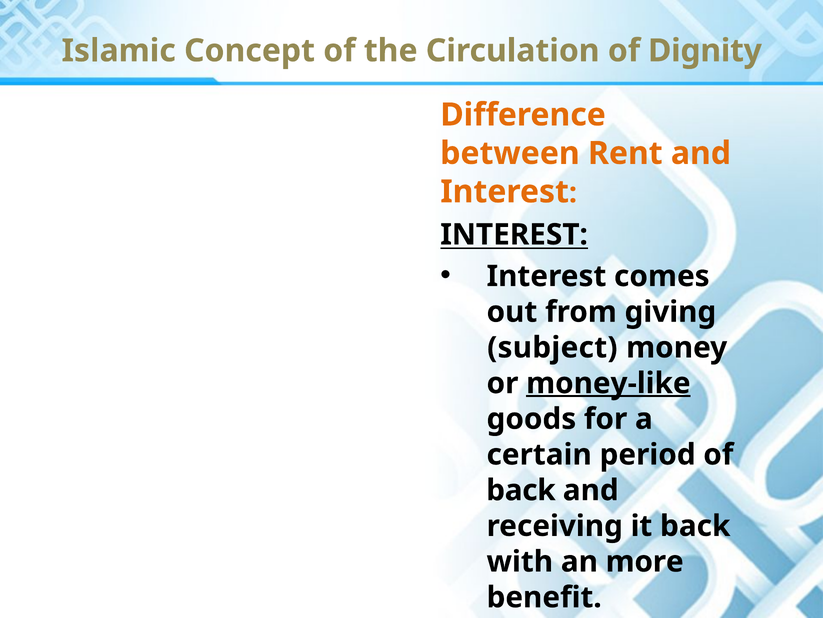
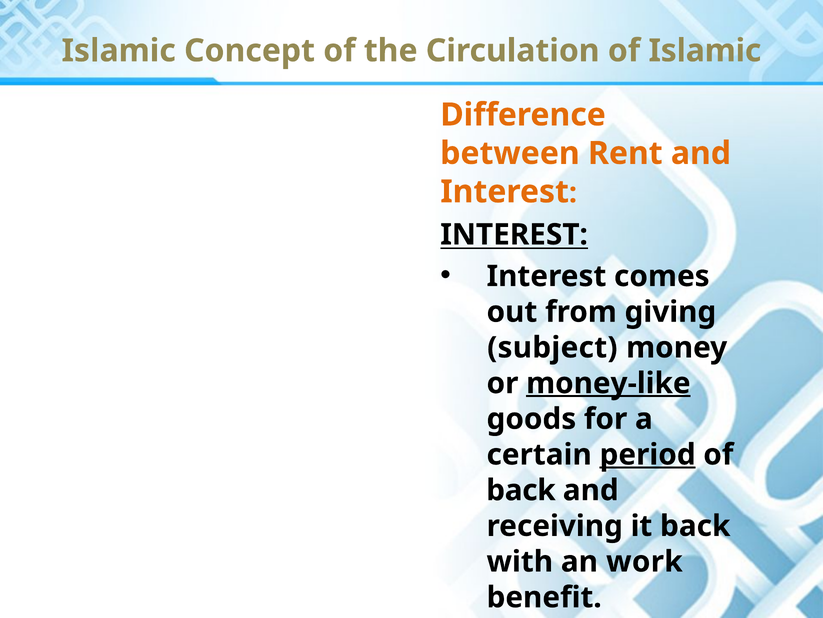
of Dignity: Dignity -> Islamic (705, 51)
period underline: none -> present (648, 454)
more: more -> work (644, 561)
